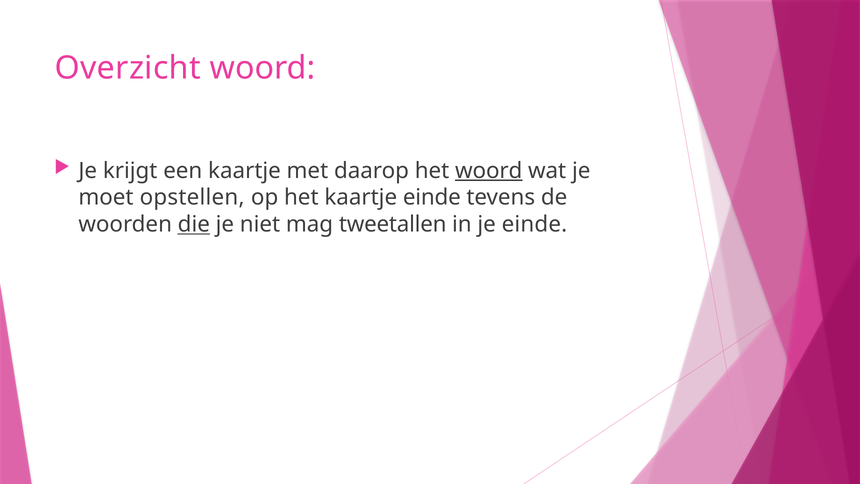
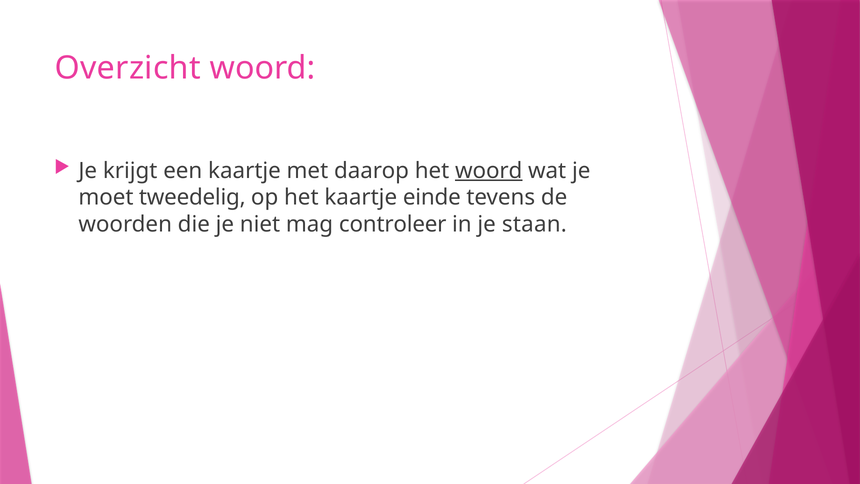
opstellen: opstellen -> tweedelig (192, 197)
die underline: present -> none (194, 224)
tweetallen: tweetallen -> controleer (393, 224)
je einde: einde -> staan (534, 224)
